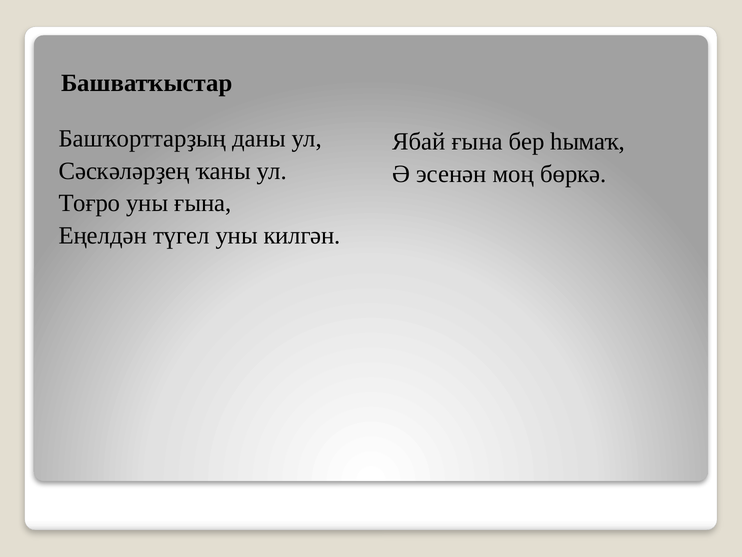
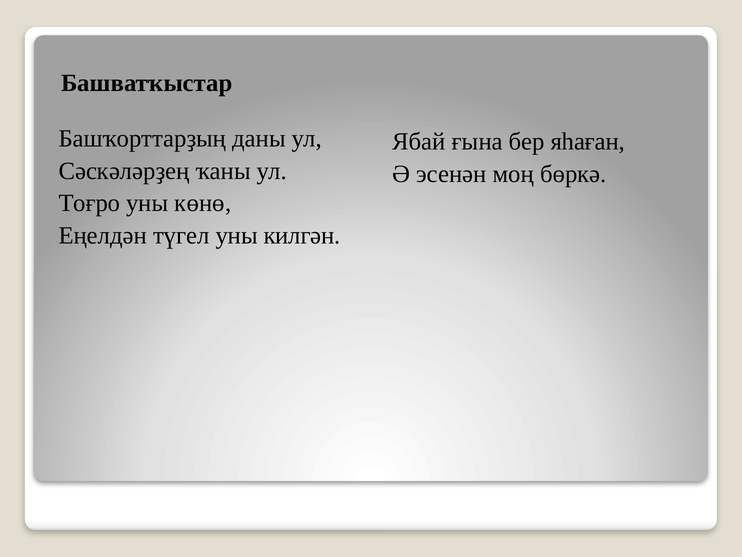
һымаҡ: һымаҡ -> яһаған (588, 141)
уны ғына: ғына -> көнө (203, 203)
